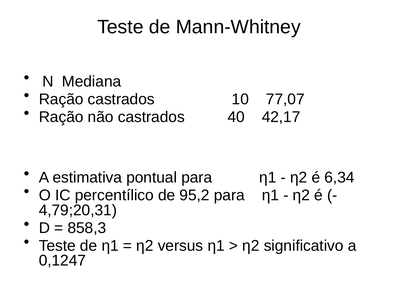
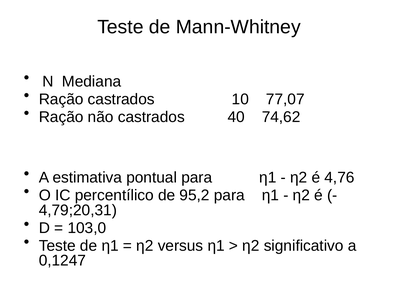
42,17: 42,17 -> 74,62 (281, 117)
6,34: 6,34 -> 4,76 (339, 177)
858,3: 858,3 -> 103,0 (87, 228)
